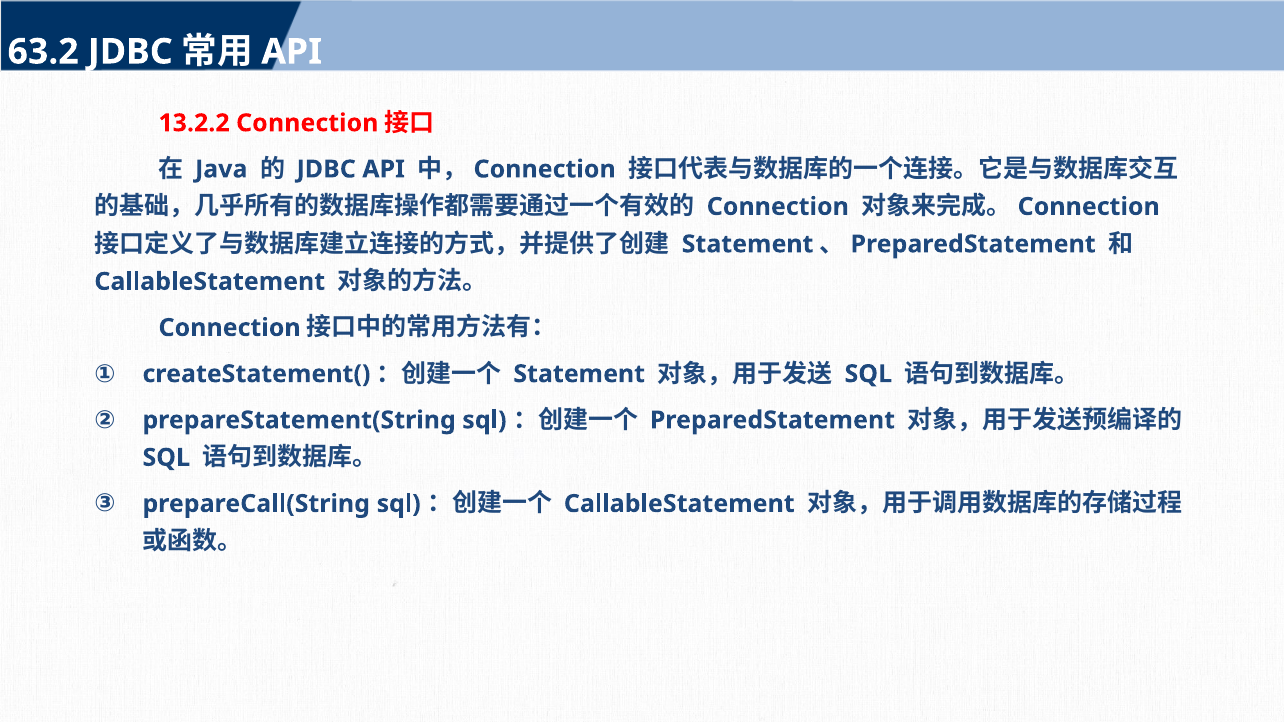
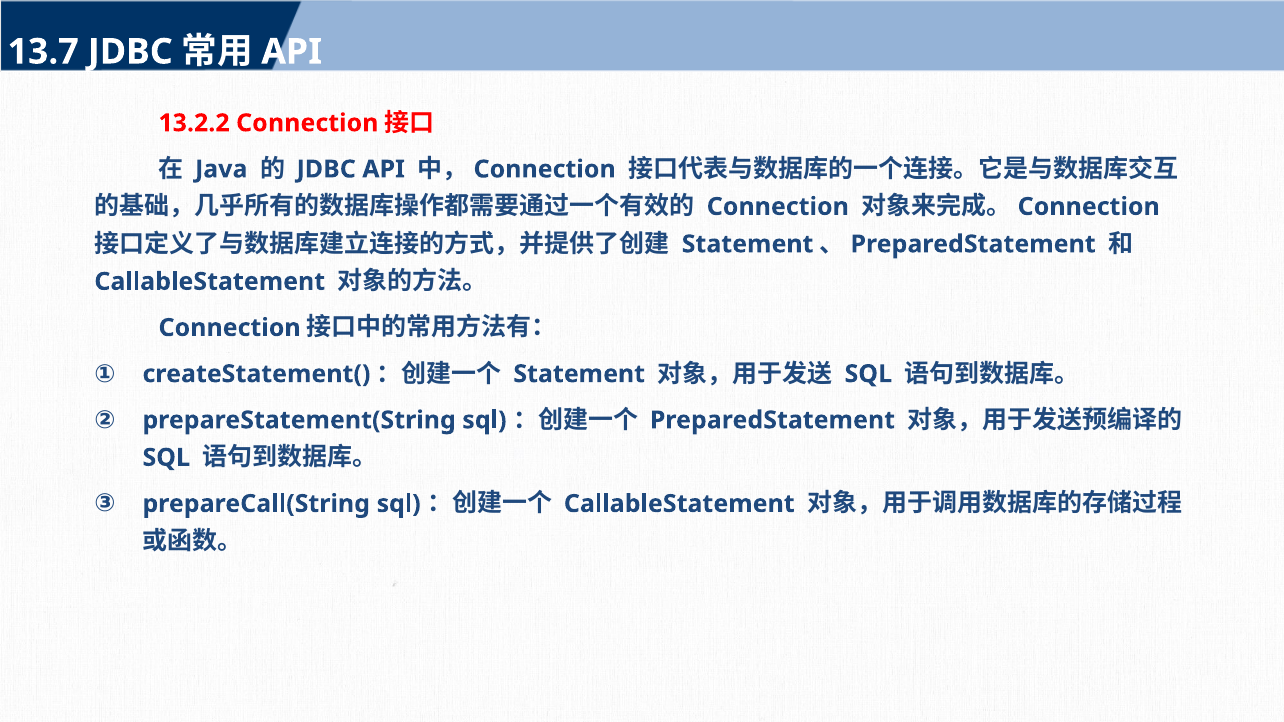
63.2: 63.2 -> 13.7 (43, 52)
